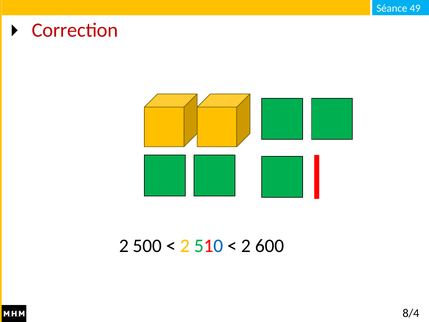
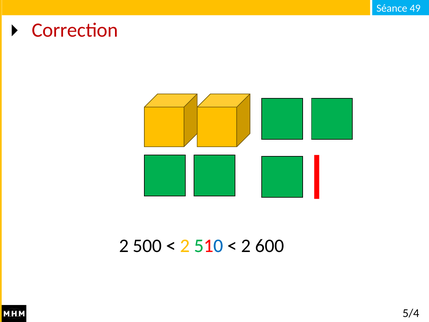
8/4: 8/4 -> 5/4 (411, 313)
